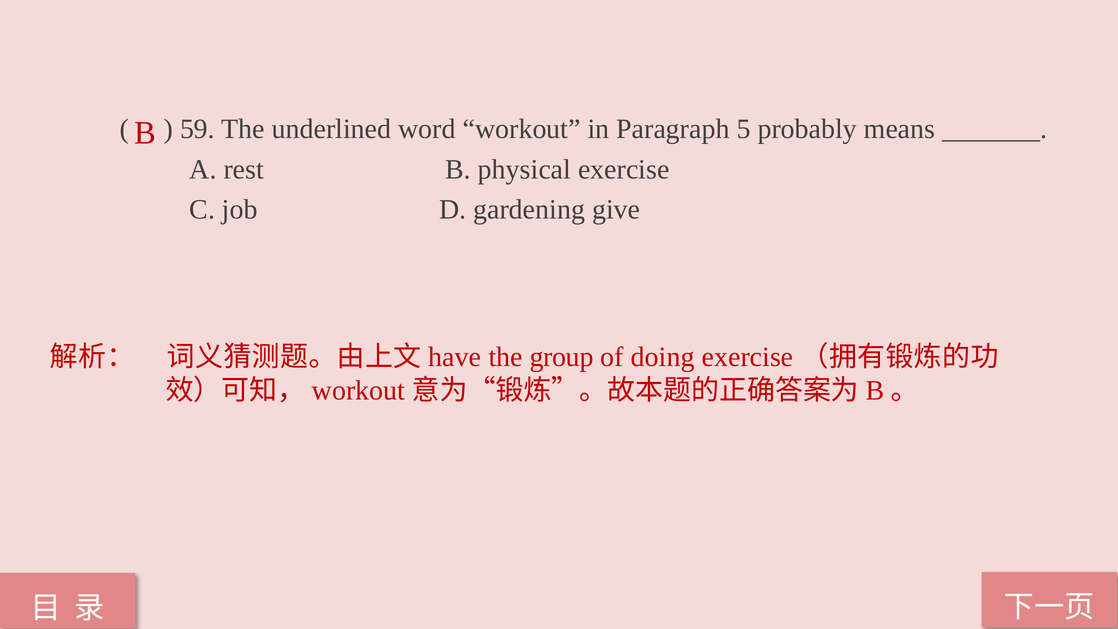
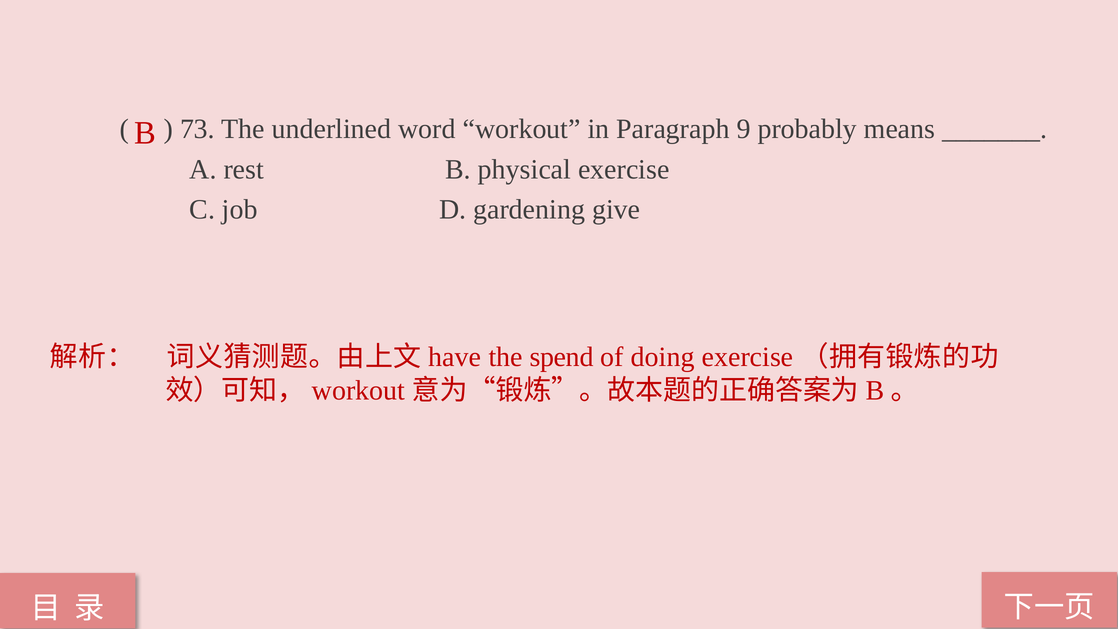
59: 59 -> 73 (197, 129)
5: 5 -> 9 (744, 129)
group: group -> spend (562, 357)
